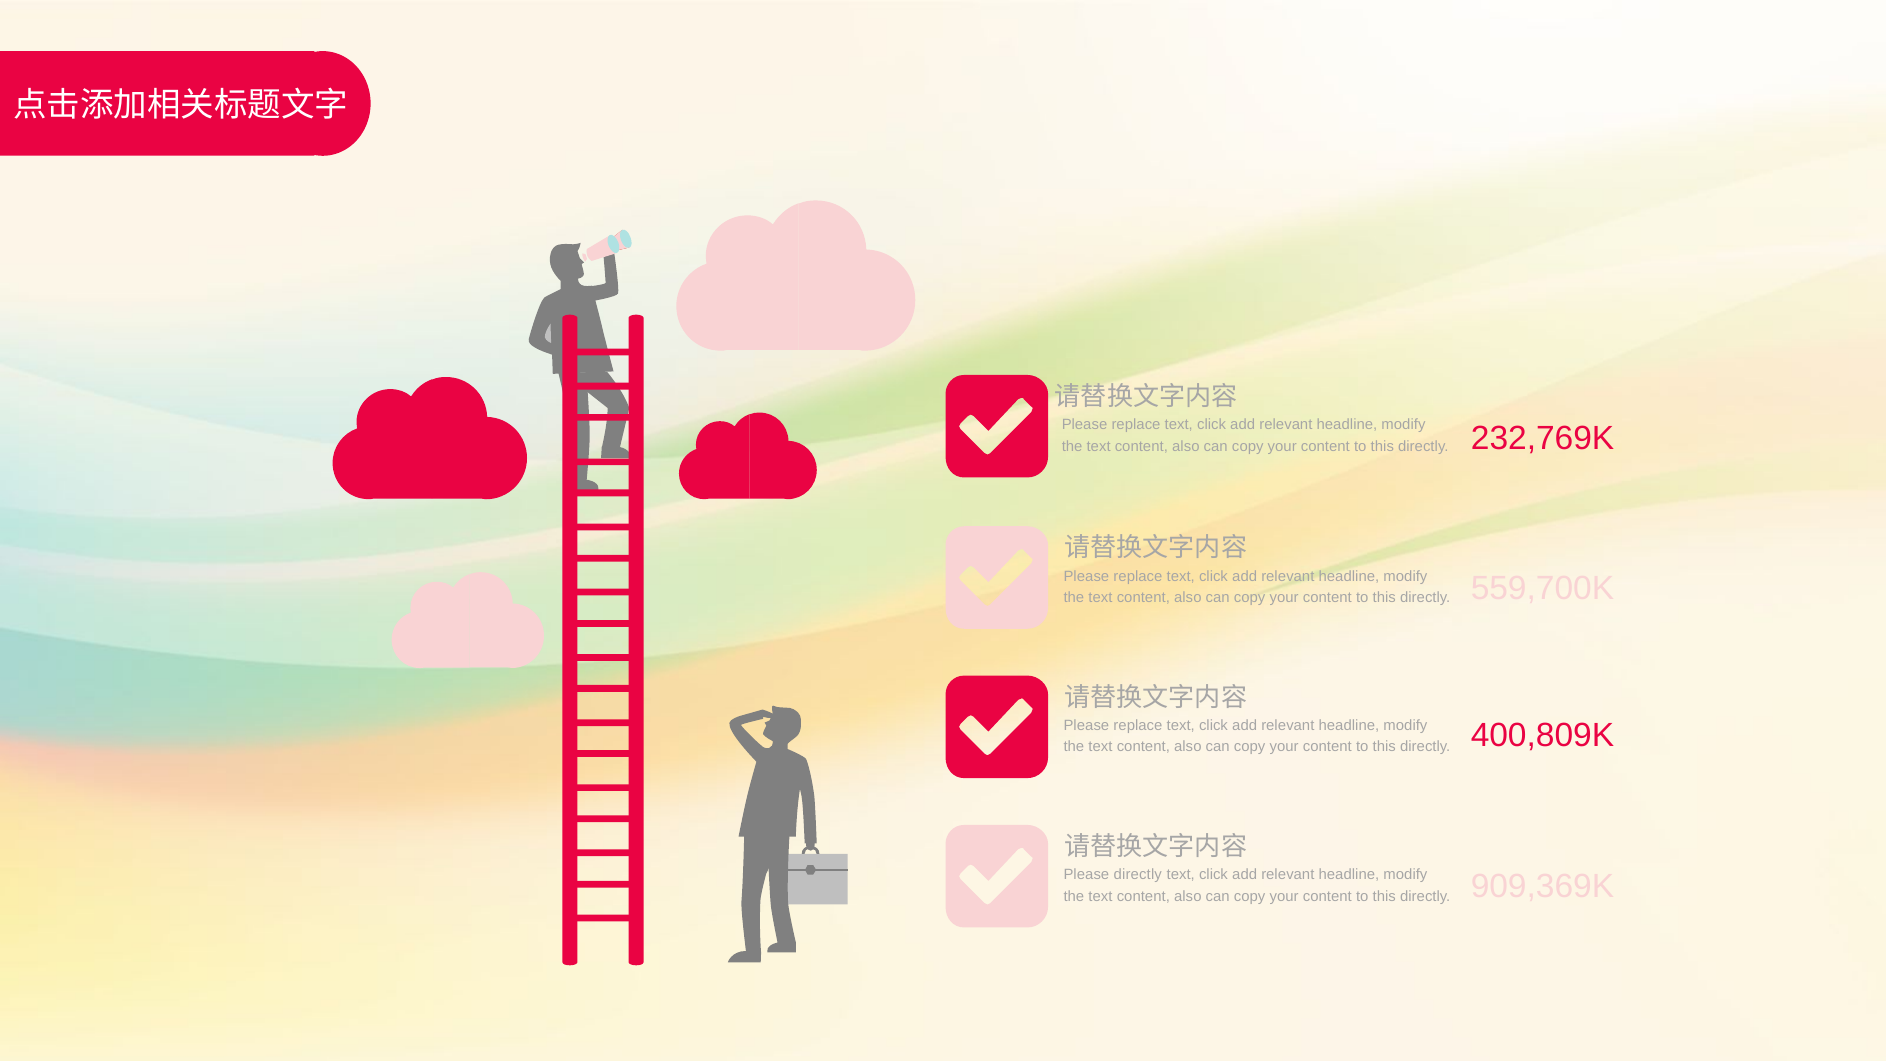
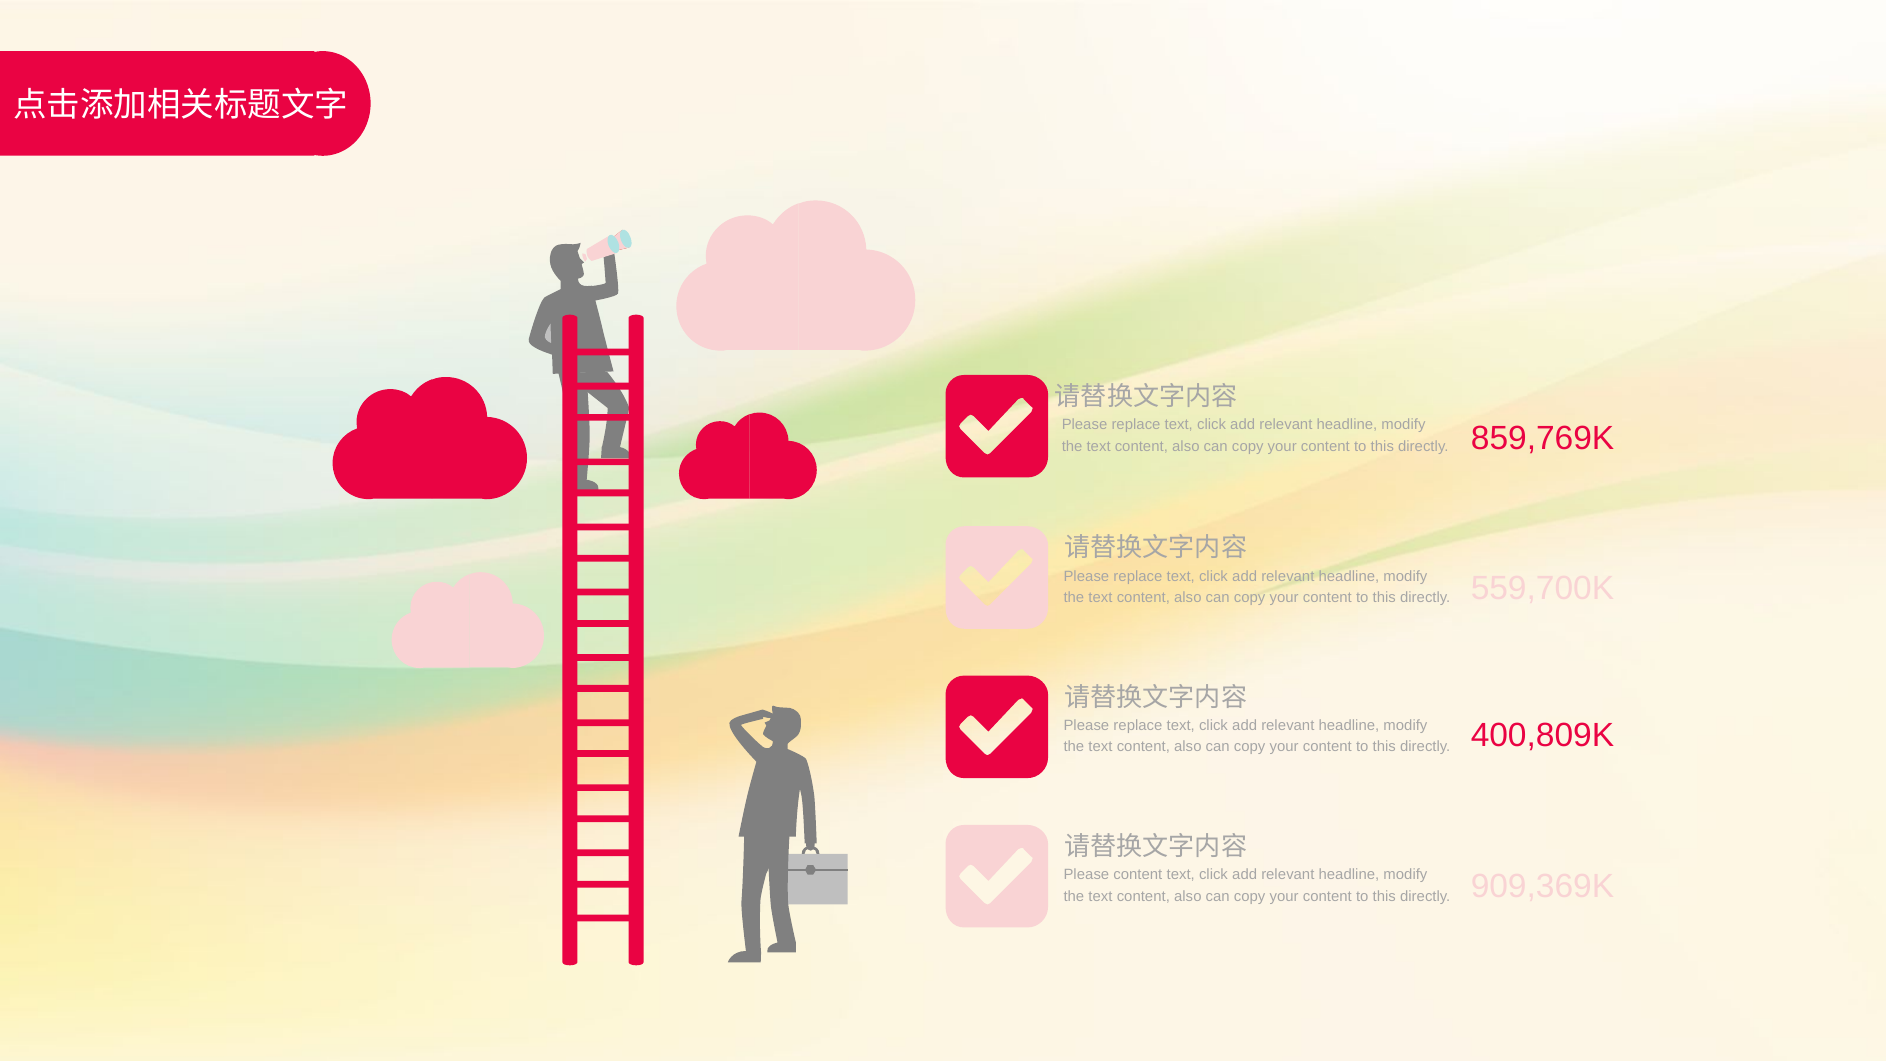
232,769K: 232,769K -> 859,769K (1543, 439)
Please directly: directly -> content (1138, 875)
